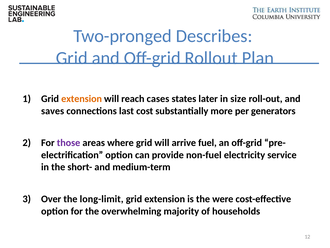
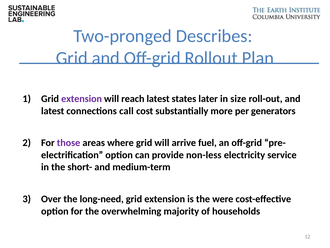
extension colour: orange -> purple (82, 99)
reach cases: cases -> latest (158, 99)
saves: saves -> latest (53, 111)
last: last -> call (126, 111)
non-fuel: non-fuel -> non-less (204, 155)
long-limit: long-limit -> long-need (102, 199)
